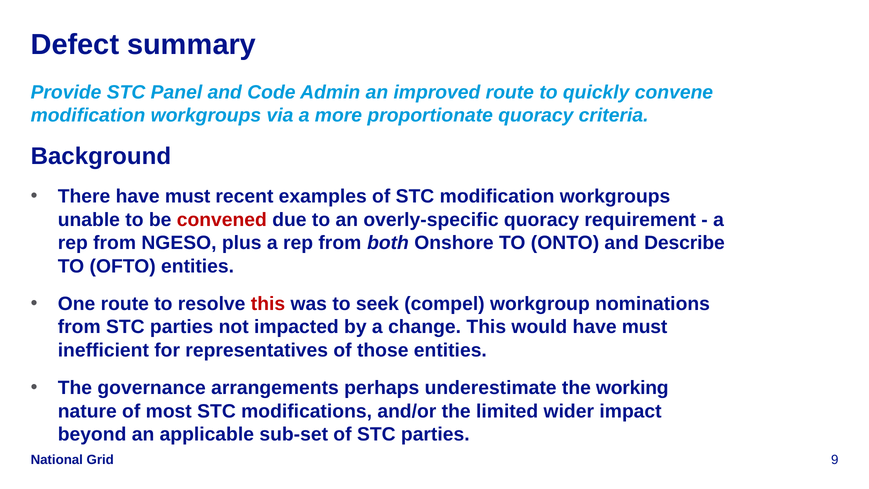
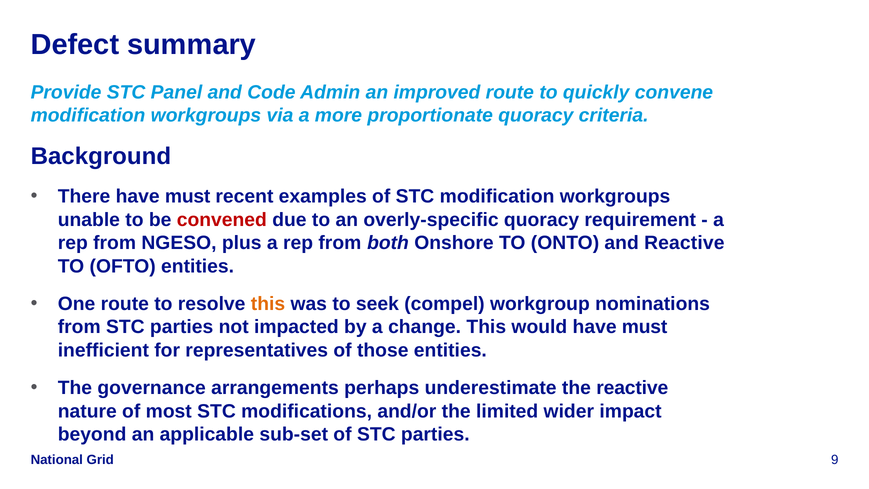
and Describe: Describe -> Reactive (684, 243)
this colour: red -> orange (268, 304)
the working: working -> reactive (632, 388)
